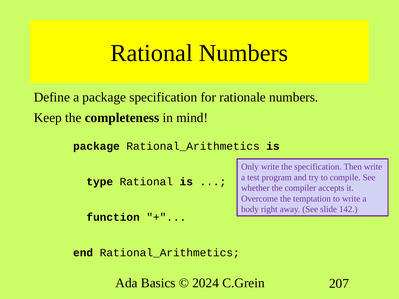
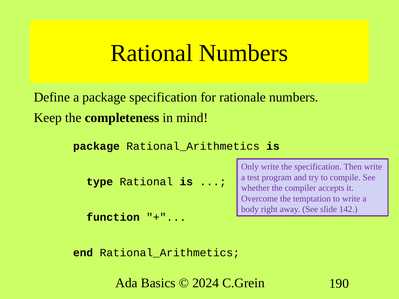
207: 207 -> 190 (339, 284)
